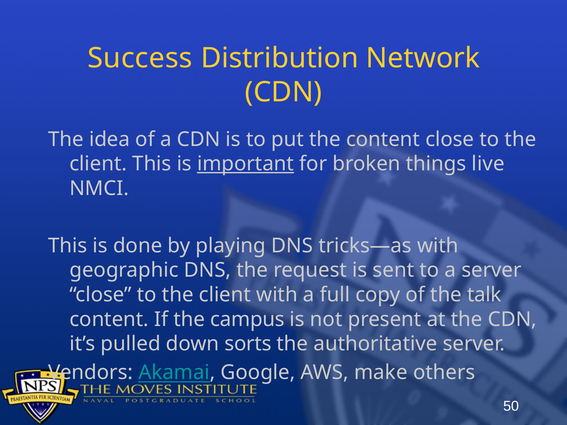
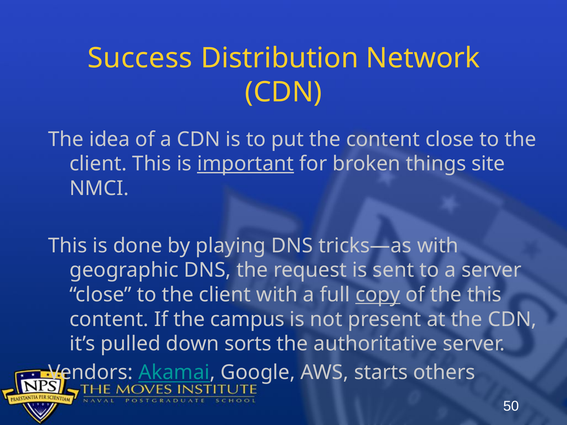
live: live -> site (488, 164)
copy underline: none -> present (378, 295)
the talk: talk -> this (484, 295)
make: make -> starts (381, 373)
